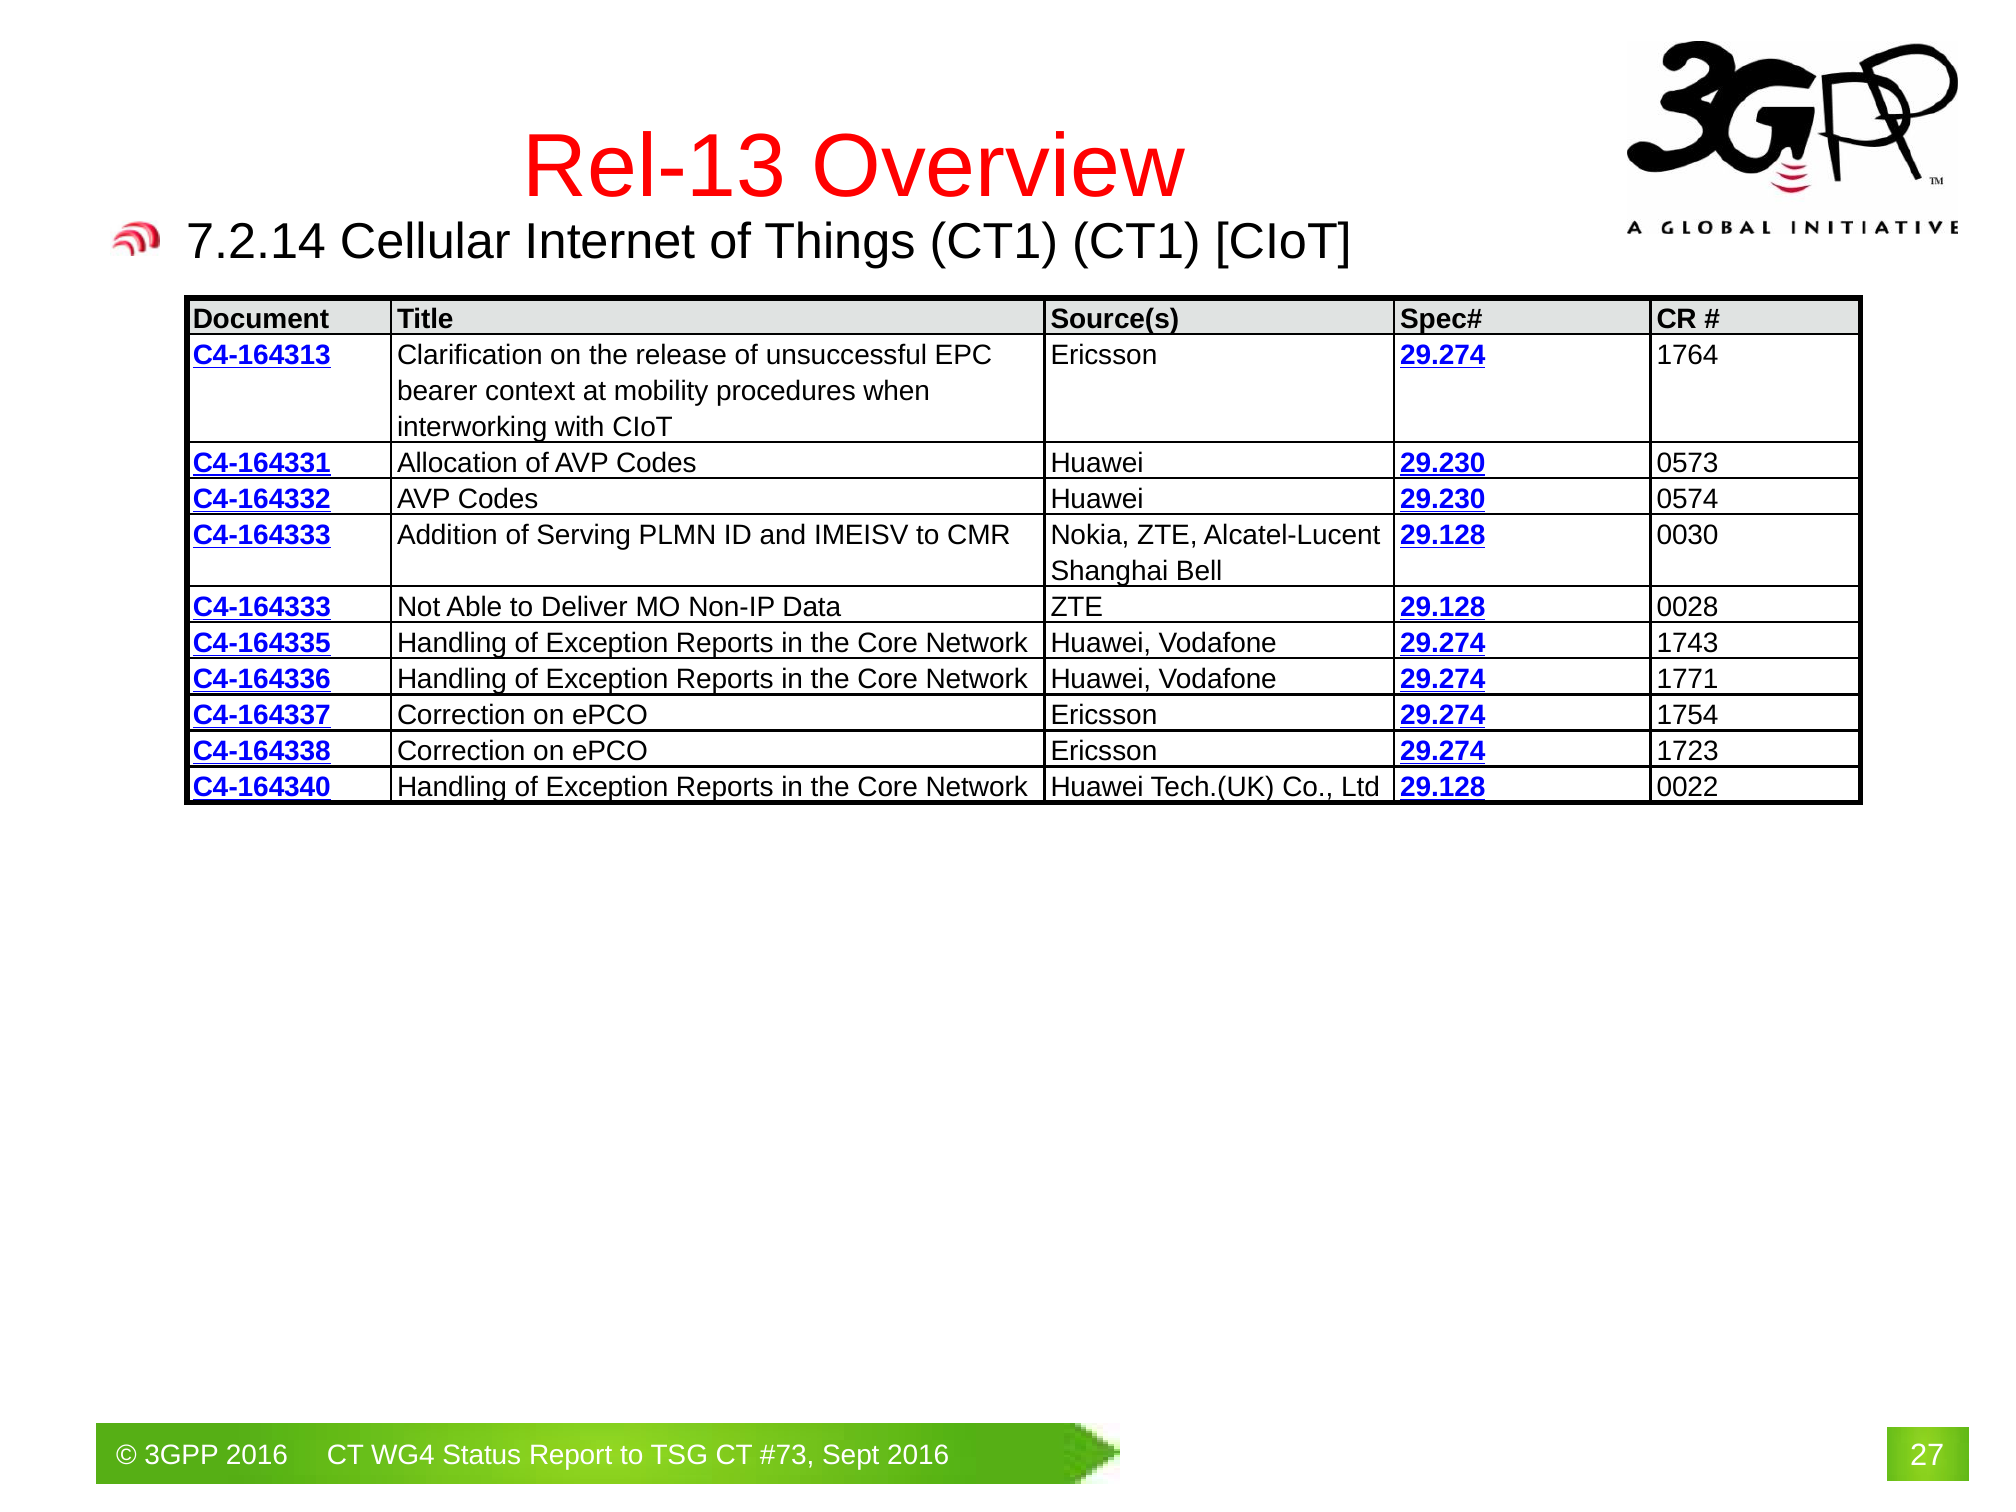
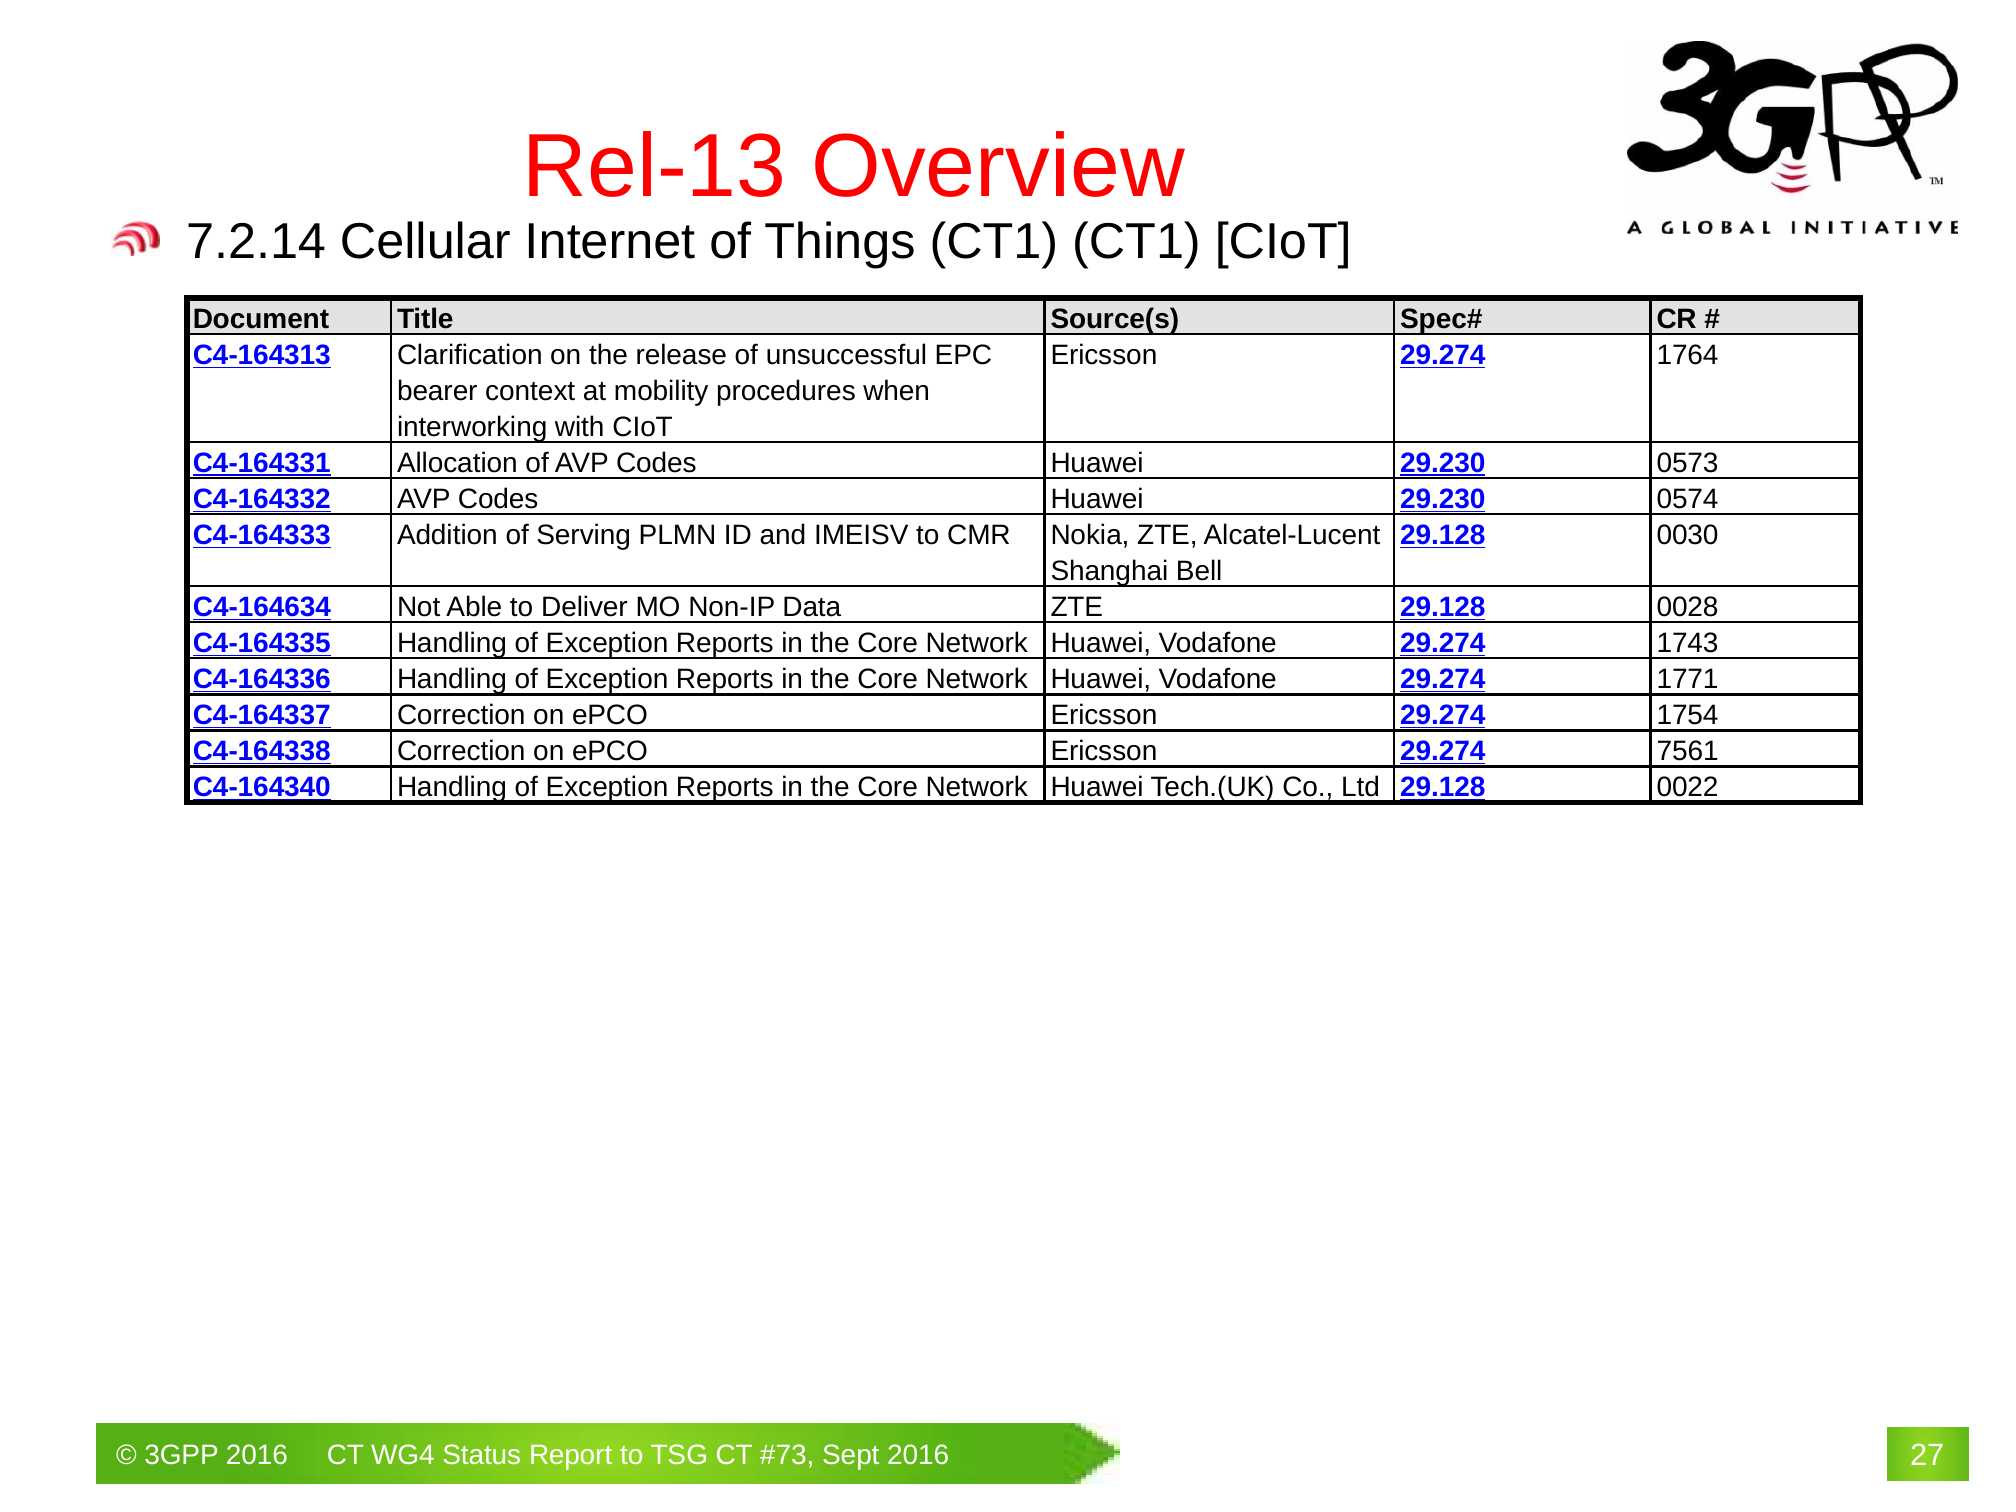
C4-164333: C4-164333 -> C4-164634 (262, 607)
1723: 1723 -> 7561 (1688, 751)
